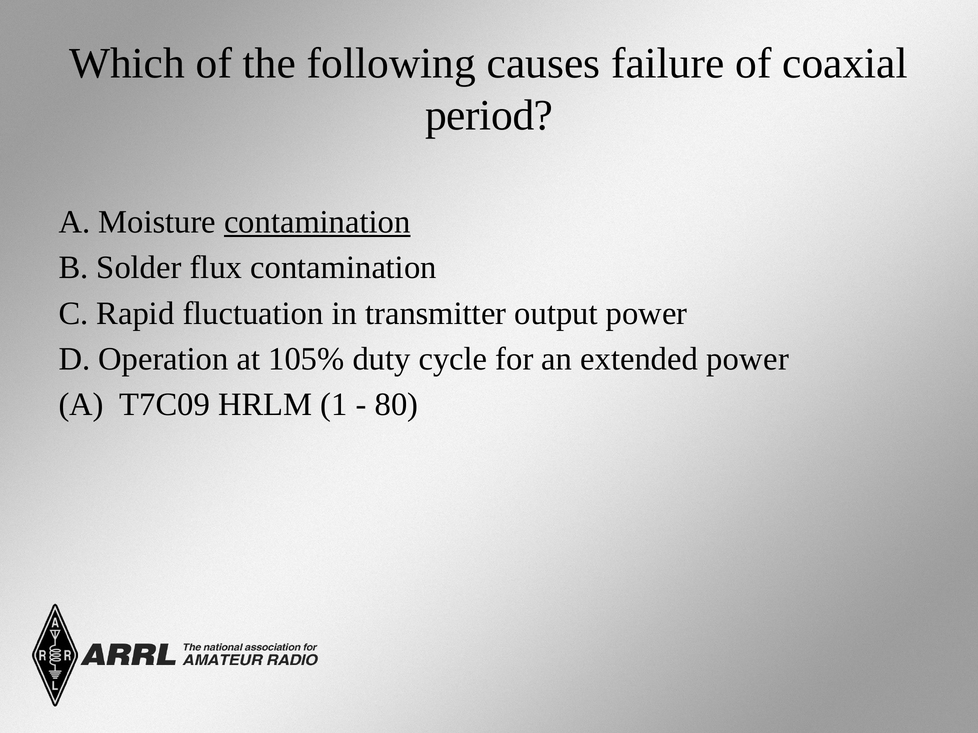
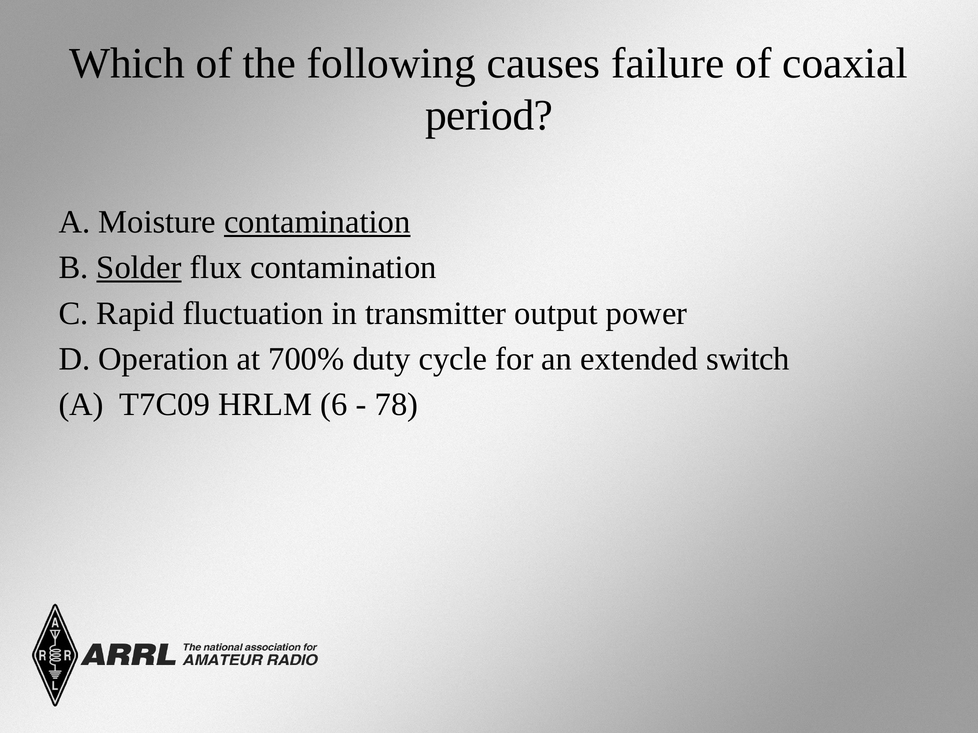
Solder underline: none -> present (139, 268)
105%: 105% -> 700% (306, 359)
extended power: power -> switch (748, 359)
1: 1 -> 6 (334, 405)
80: 80 -> 78 (396, 405)
